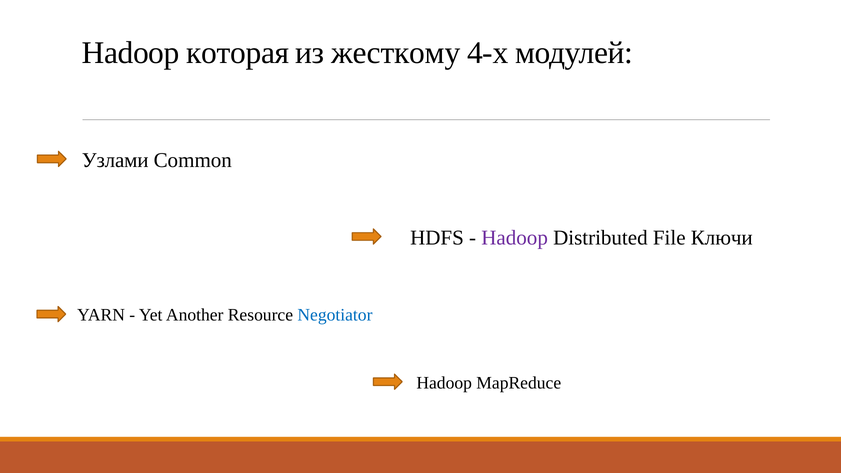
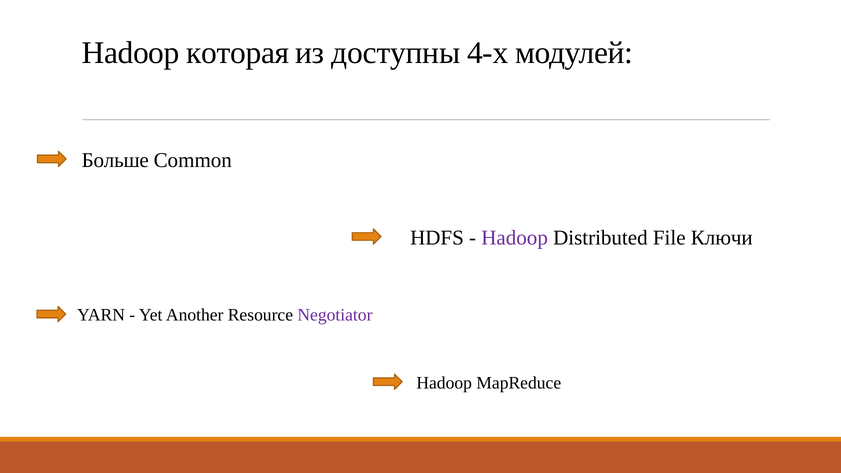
жесткому: жесткому -> доступны (396, 53)
Узлами: Узлами -> Больше (115, 160)
Negotiator colour: blue -> purple (335, 315)
